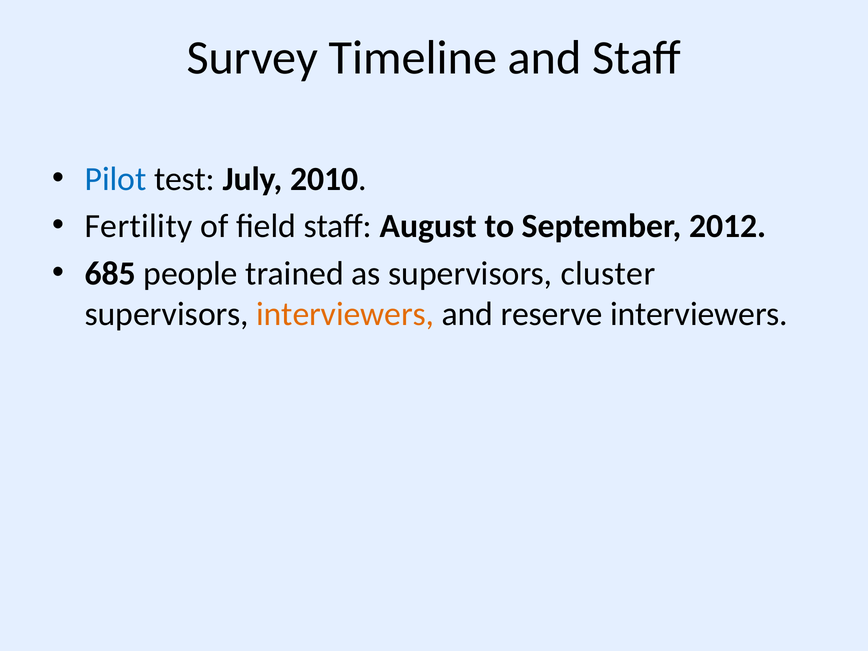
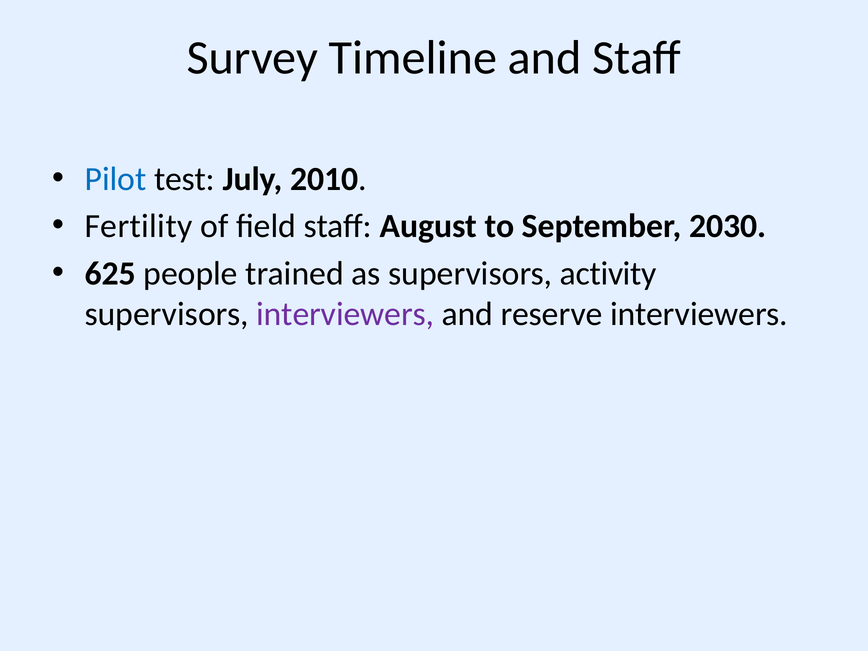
2012: 2012 -> 2030 (728, 226)
685: 685 -> 625 (110, 273)
cluster: cluster -> activity (608, 273)
interviewers colour: orange -> purple (345, 314)
